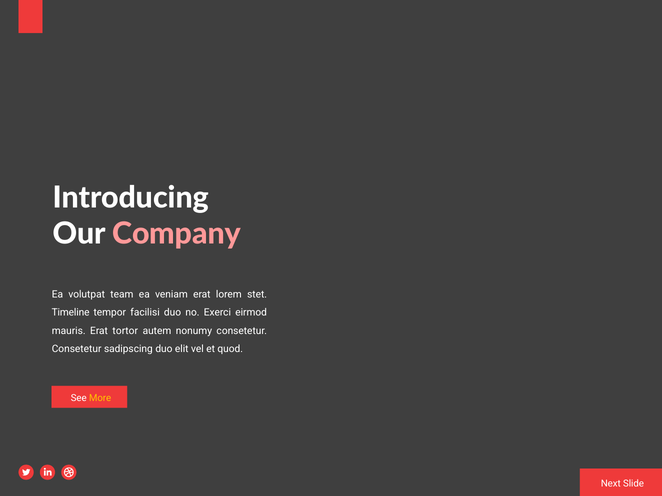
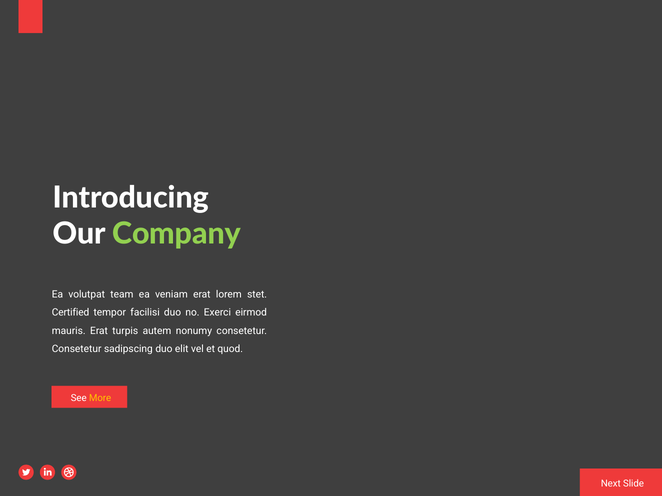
Company colour: pink -> light green (177, 234)
Timeline: Timeline -> Certified (71, 313)
tortor: tortor -> turpis (125, 331)
